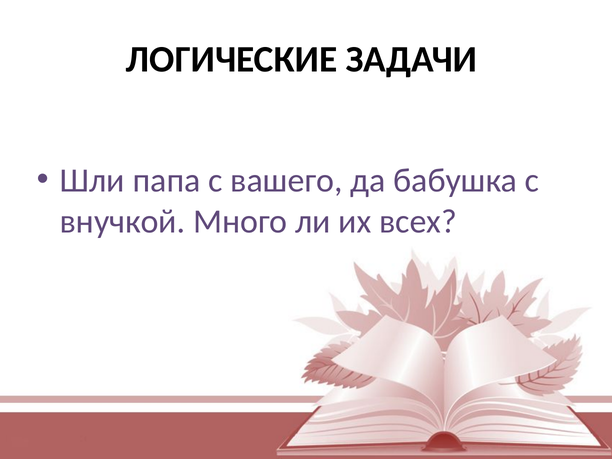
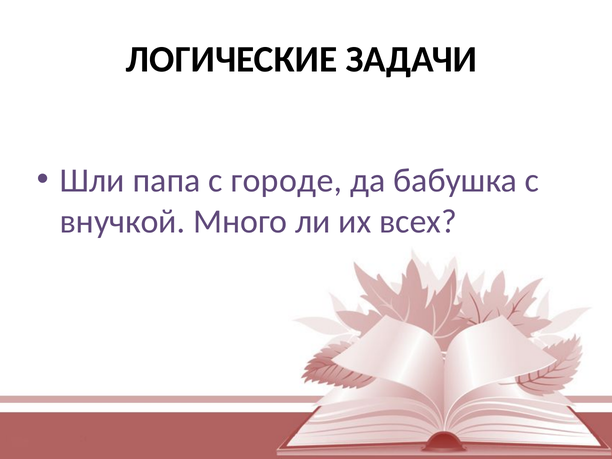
вашего: вашего -> городе (286, 181)
